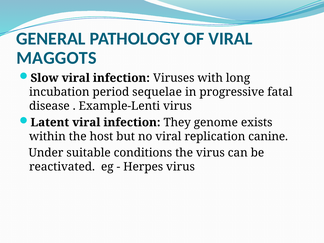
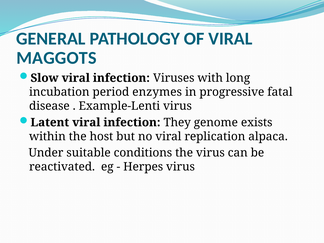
sequelae: sequelae -> enzymes (157, 92)
canine: canine -> alpaca (268, 136)
